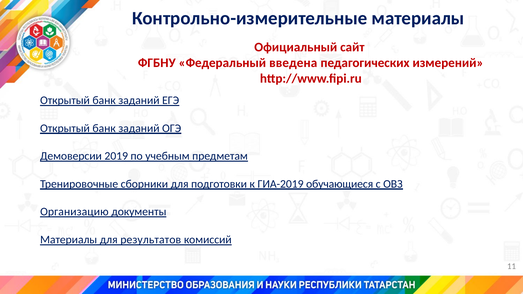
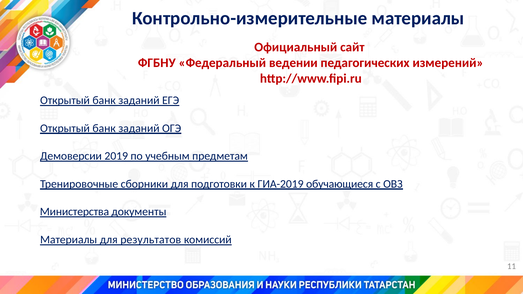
введена: введена -> ведении (293, 63)
Организацию: Организацию -> Министерства (74, 212)
